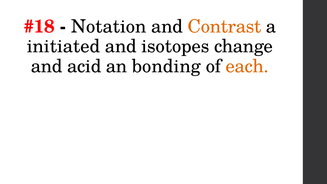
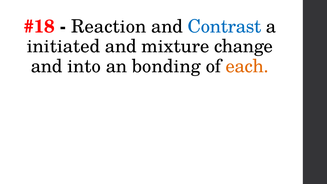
Notation: Notation -> Reaction (109, 27)
Contrast colour: orange -> blue (225, 27)
isotopes: isotopes -> mixture (175, 46)
acid: acid -> into (84, 66)
